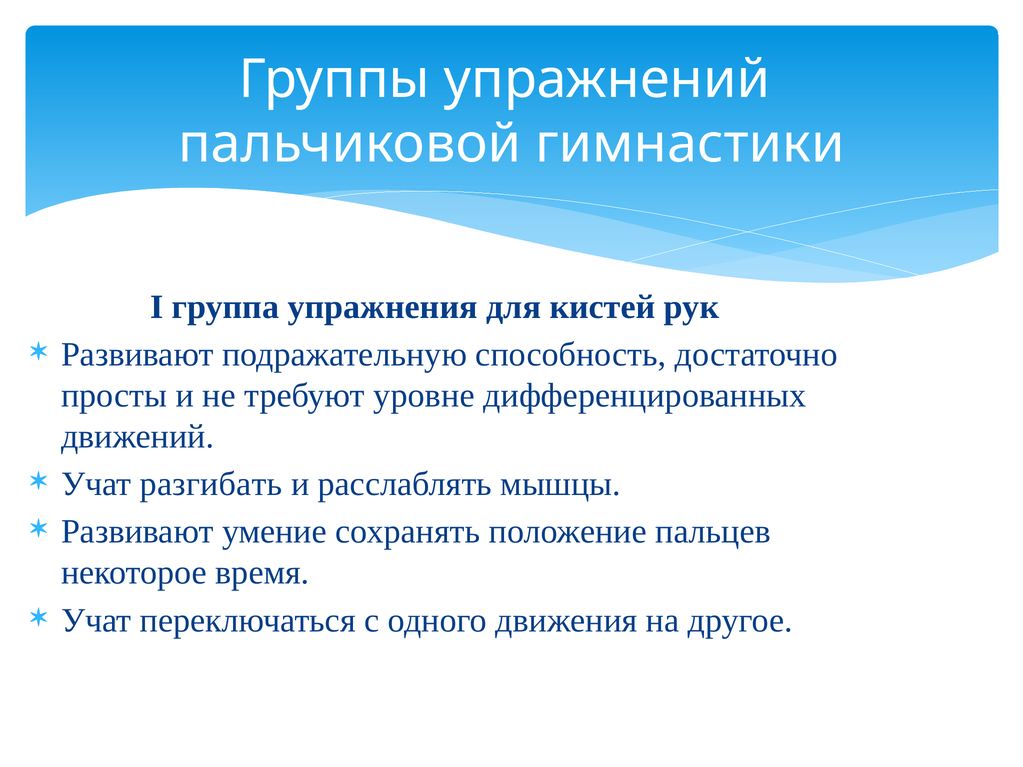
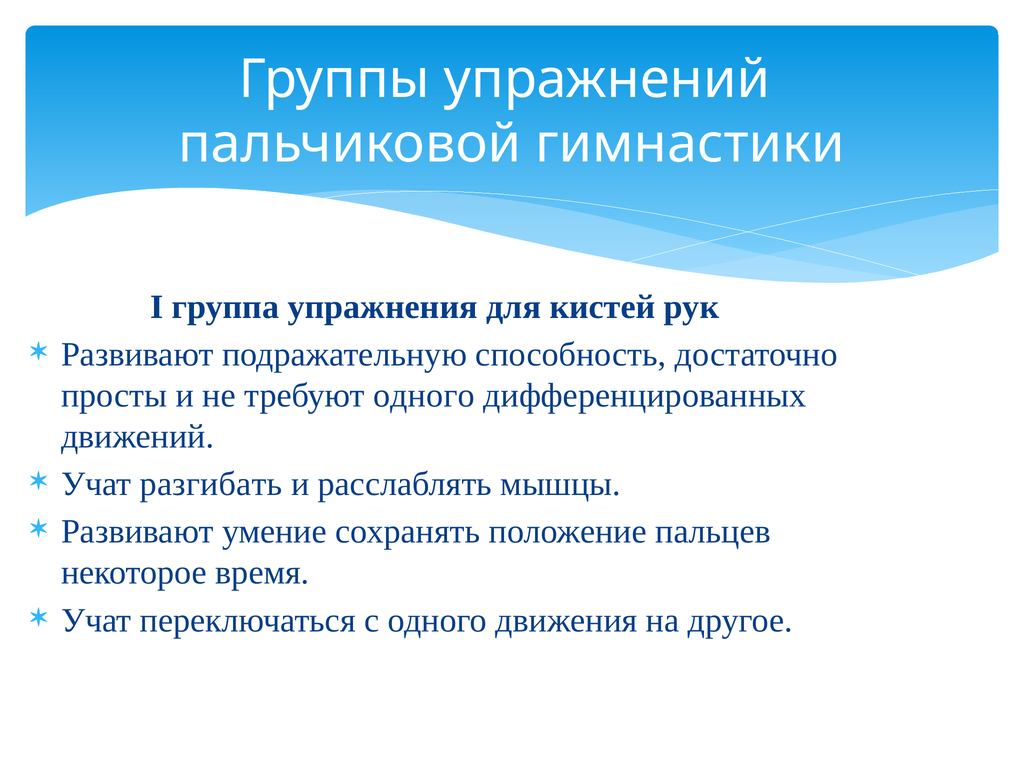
требуют уровне: уровне -> одного (424, 396)
